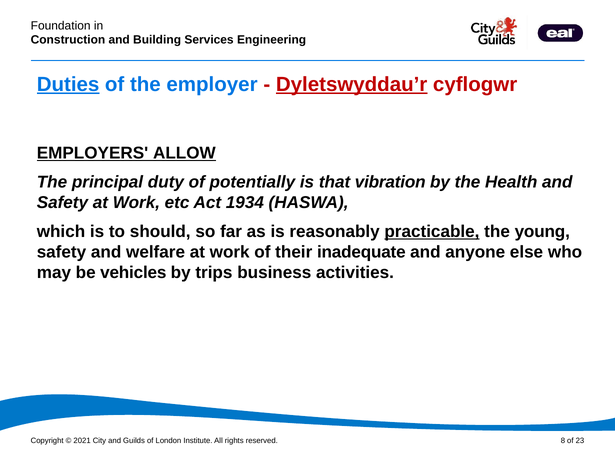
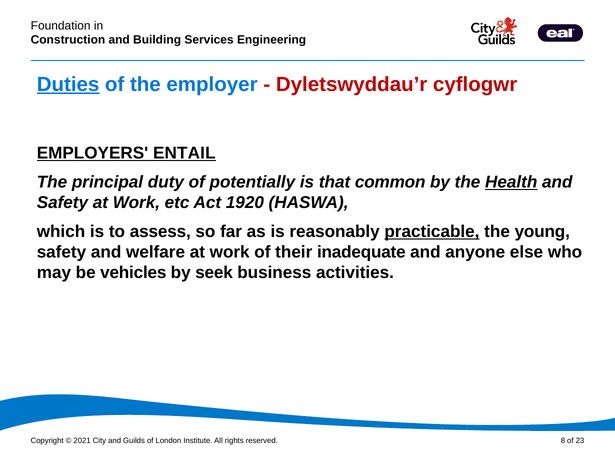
Dyletswyddau’r underline: present -> none (352, 85)
ALLOW: ALLOW -> ENTAIL (184, 153)
vibration: vibration -> common (390, 182)
Health underline: none -> present (511, 182)
1934: 1934 -> 1920 (245, 203)
should: should -> assess (160, 232)
trips: trips -> seek (214, 273)
